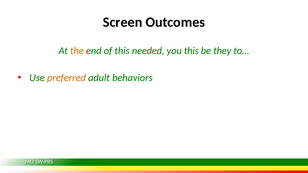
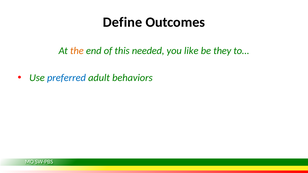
Screen: Screen -> Define (123, 22)
you this: this -> like (191, 51)
preferred colour: orange -> blue (66, 78)
